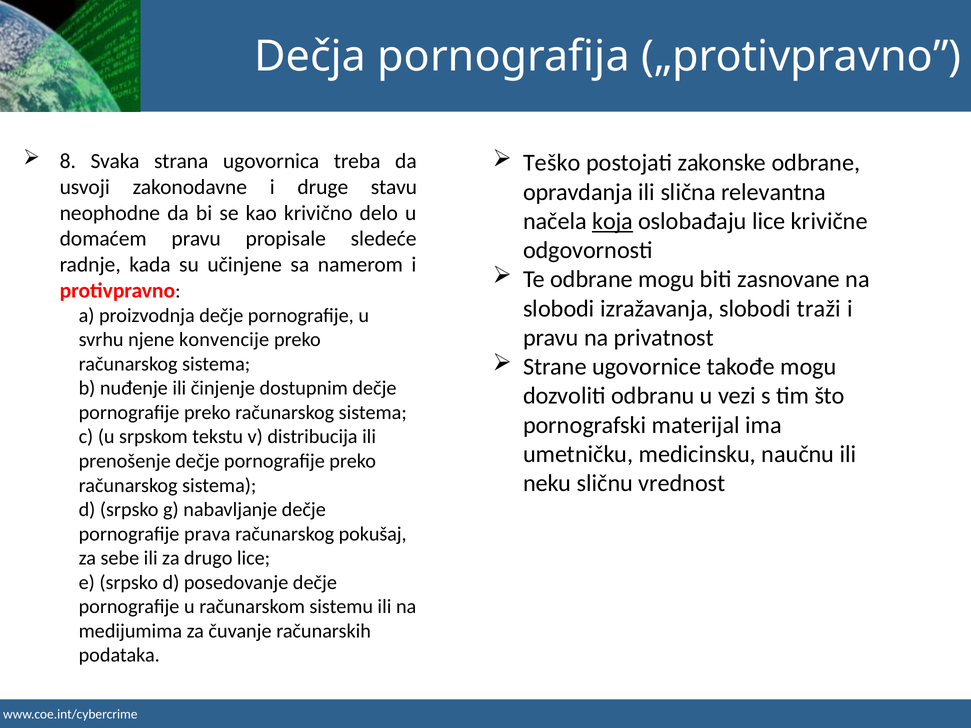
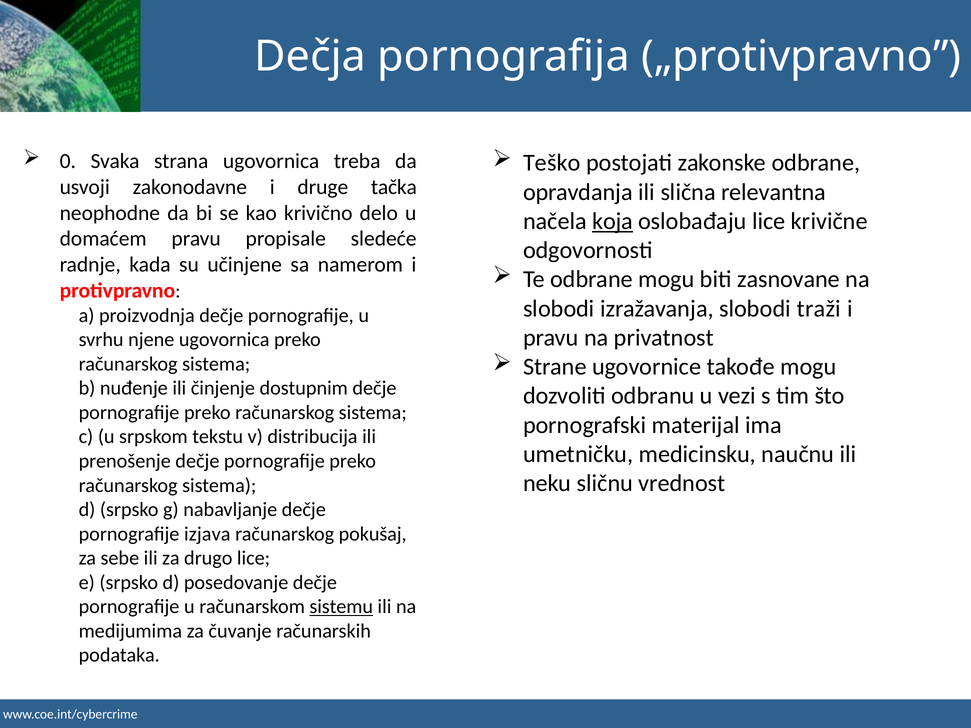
8: 8 -> 0 (68, 161)
stavu: stavu -> tačka (394, 187)
njene konvencije: konvencije -> ugovornica (224, 340)
prava: prava -> izjava (207, 534)
sistemu underline: none -> present (341, 607)
